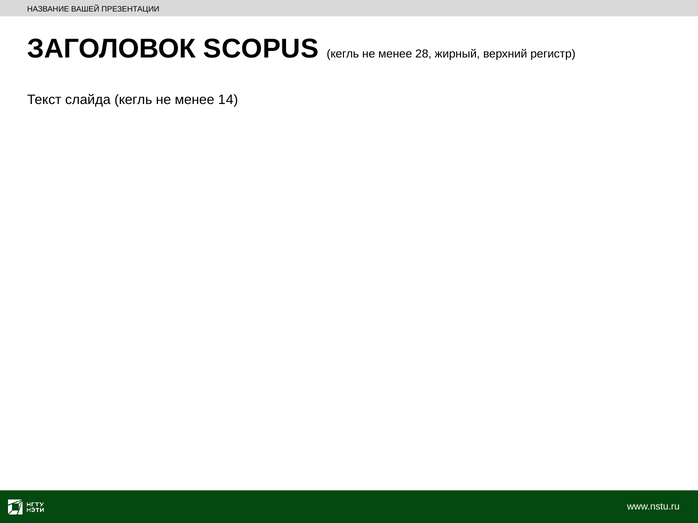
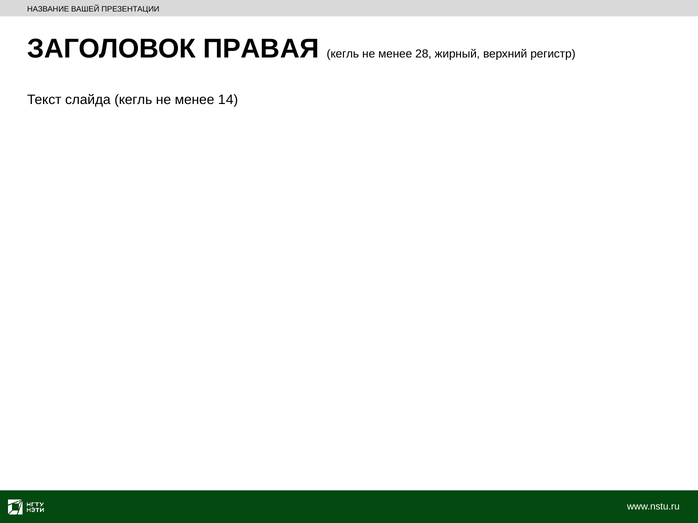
SCOPUS: SCOPUS -> ПРАВАЯ (261, 49)
